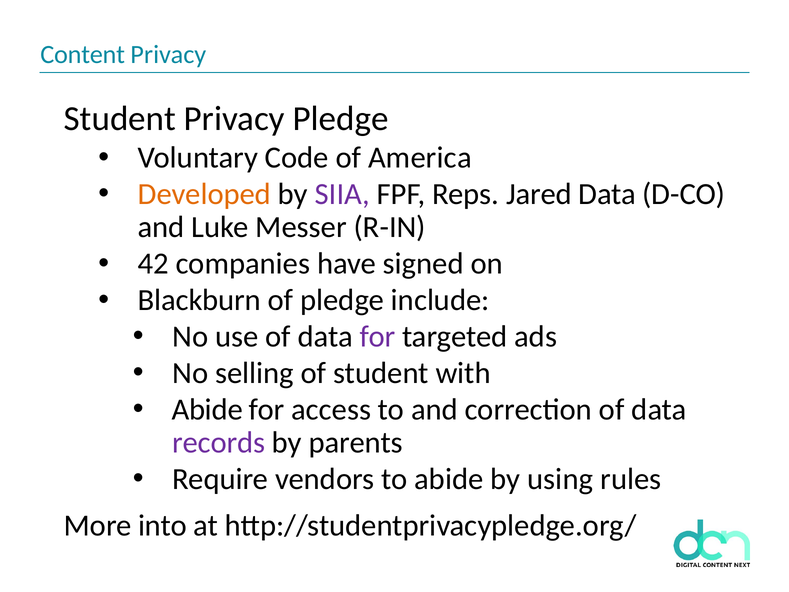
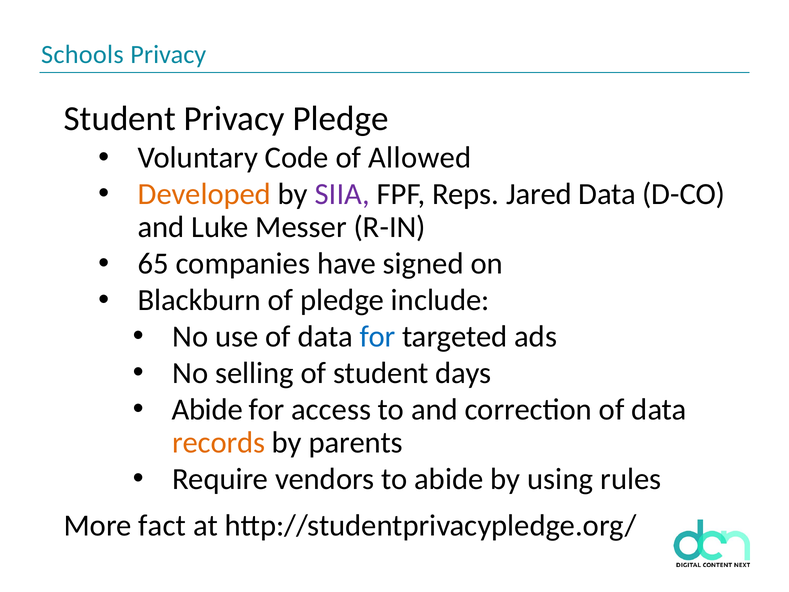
Content: Content -> Schools (82, 54)
America: America -> Allowed (420, 158)
42: 42 -> 65 (153, 264)
for colour: purple -> blue (378, 336)
with: with -> days (463, 373)
records colour: purple -> orange (219, 442)
into: into -> fact (162, 525)
